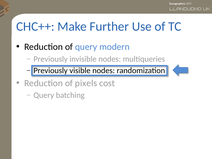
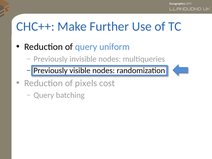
modern: modern -> uniform (115, 47)
